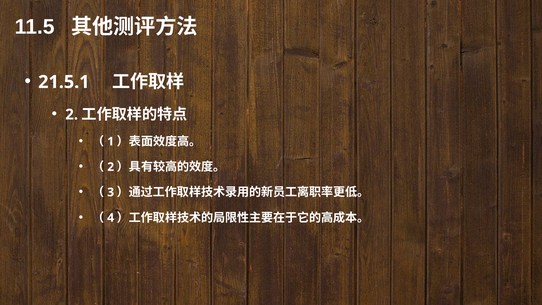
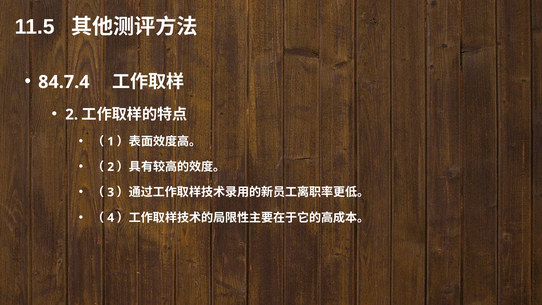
21.5.1: 21.5.1 -> 84.7.4 (64, 82)
